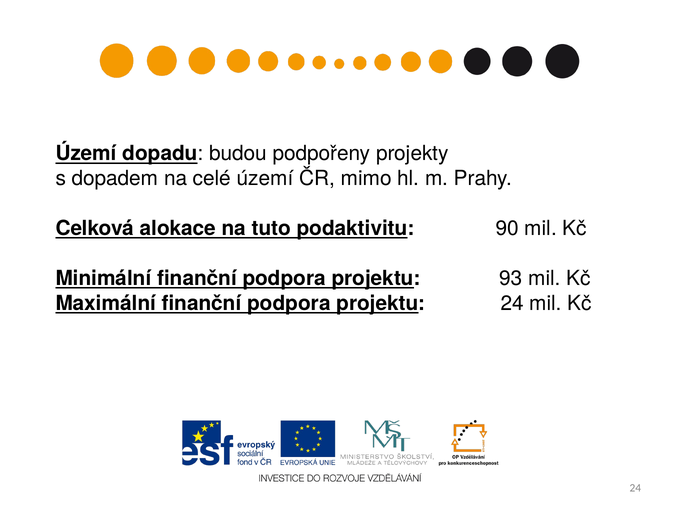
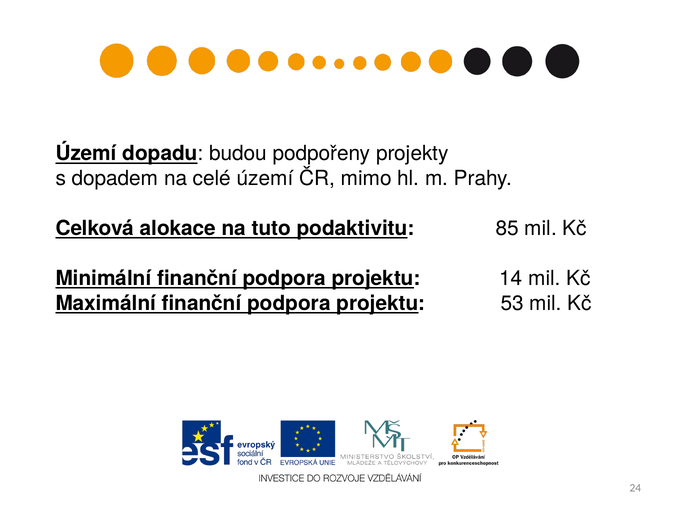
90: 90 -> 85 (507, 229)
93: 93 -> 14 (511, 279)
projektu 24: 24 -> 53 (512, 304)
